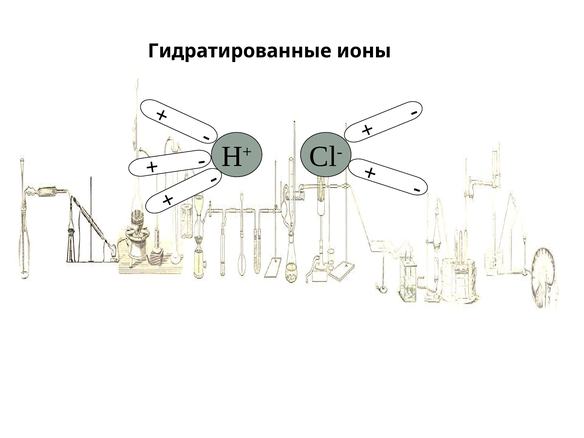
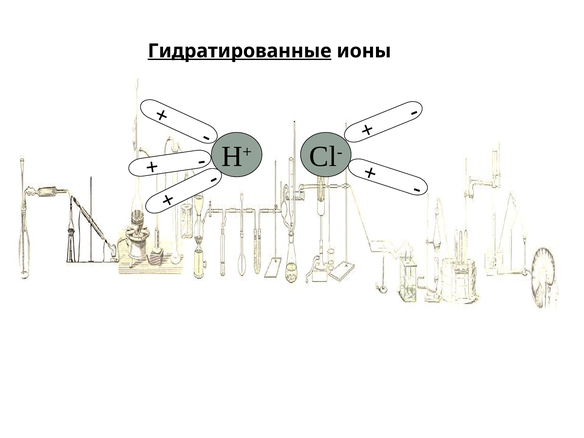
Гидратированные underline: none -> present (240, 51)
